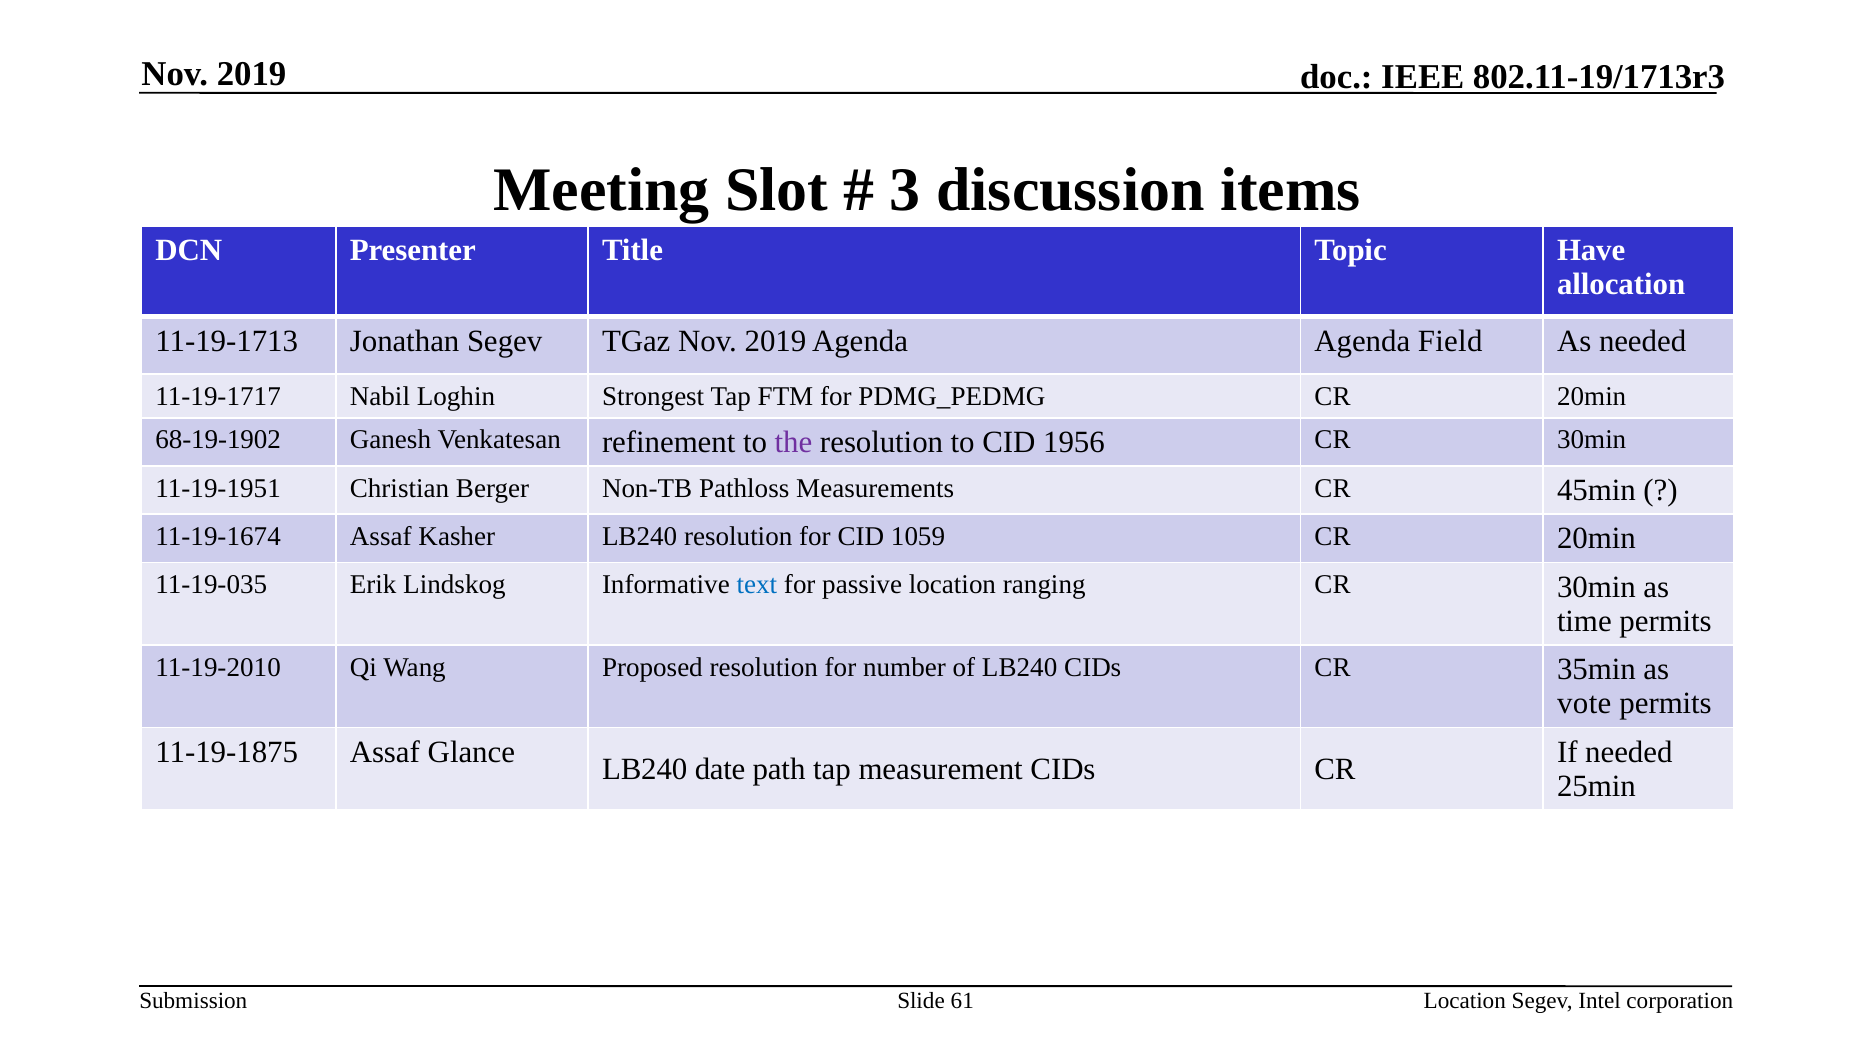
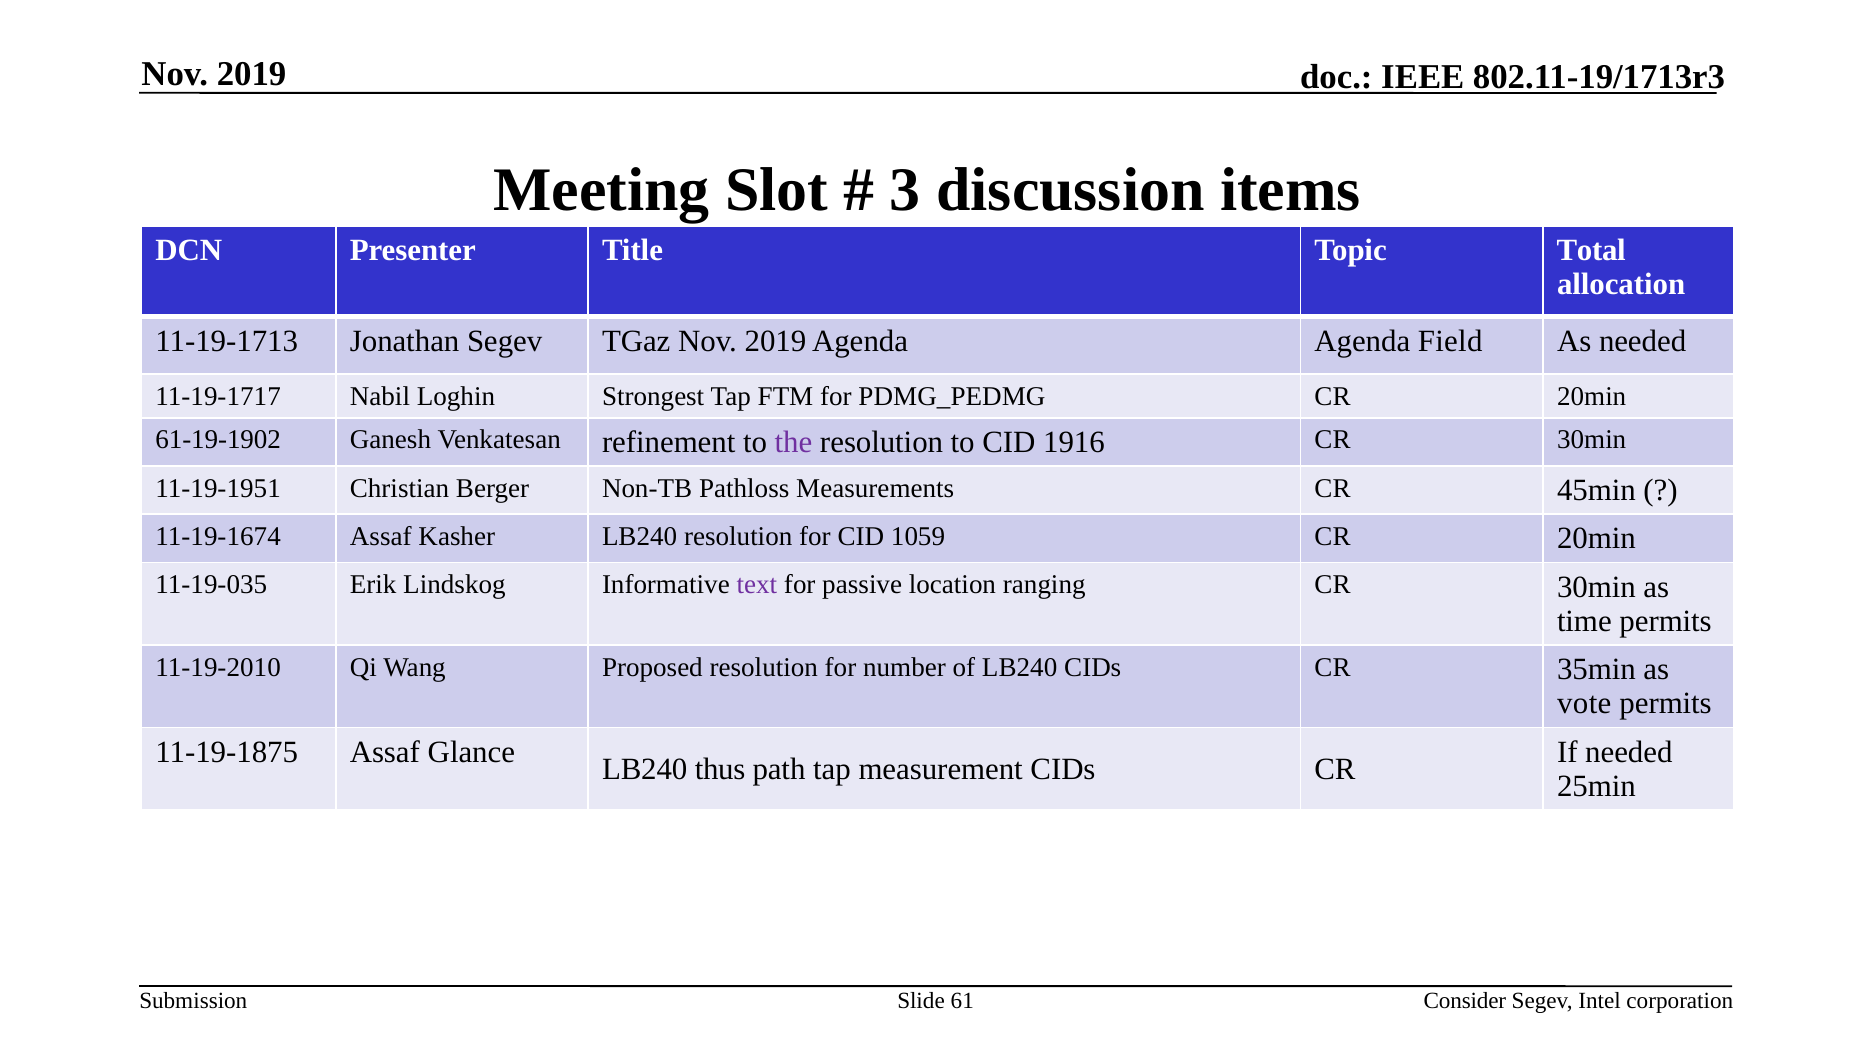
Have: Have -> Total (1591, 250)
68-19-1902: 68-19-1902 -> 61-19-1902 (218, 440)
1956: 1956 -> 1916 (1074, 442)
text colour: blue -> purple (757, 585)
date: date -> thus (720, 769)
Location: Location -> Consider (1465, 1001)
